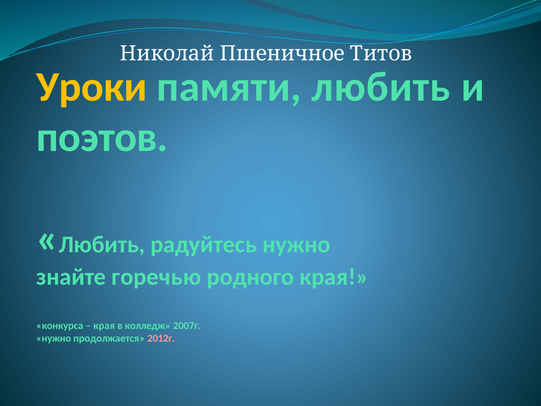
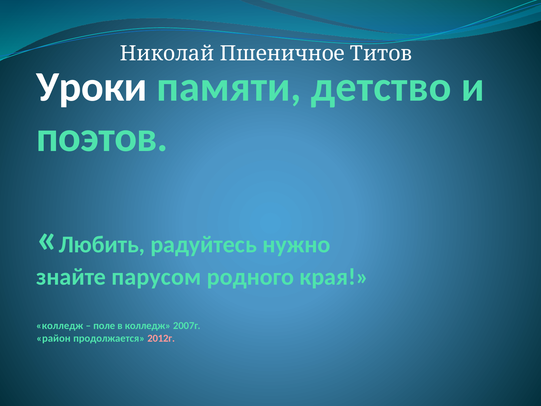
Уроки colour: yellow -> white (92, 87)
памяти любить: любить -> детство (381, 87)
горечью: горечью -> парусом (156, 277)
конкурса: конкурса -> колледж (60, 325)
края: края -> поле (104, 325)
нужно: нужно -> район (53, 338)
